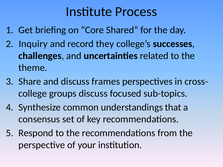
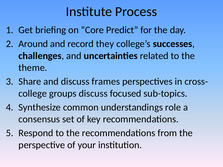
Shared: Shared -> Predict (122, 30)
Inquiry: Inquiry -> Around (33, 44)
that: that -> role (173, 107)
